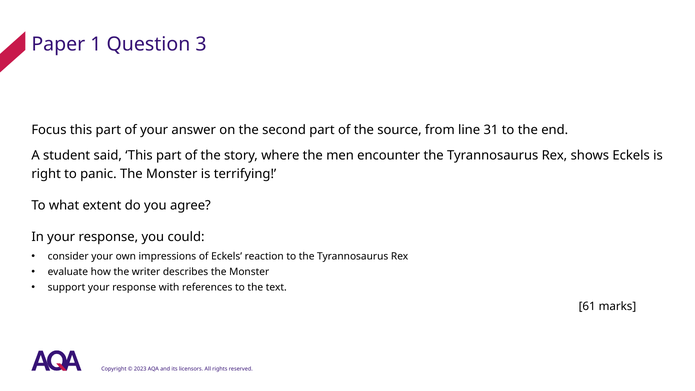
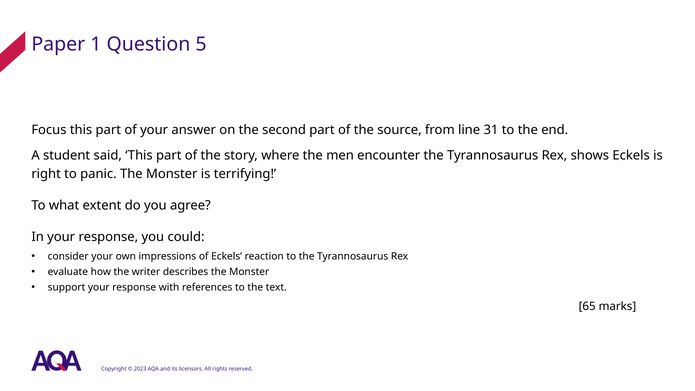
3: 3 -> 5 (201, 44)
61: 61 -> 65 (587, 306)
